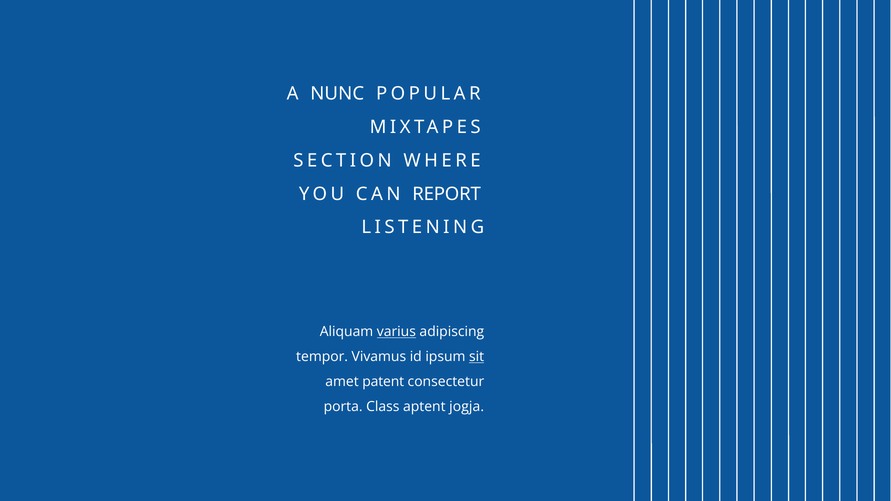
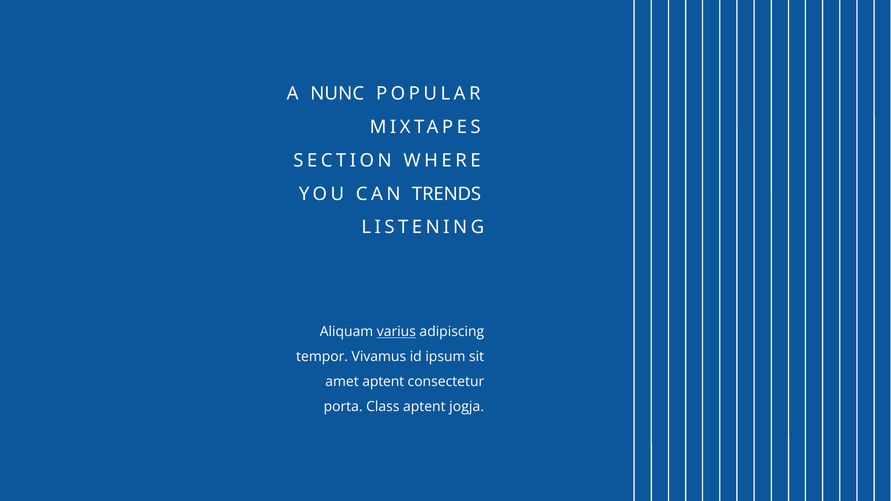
REPORT: REPORT -> TRENDS (447, 194)
sit underline: present -> none (477, 357)
amet patent: patent -> aptent (383, 382)
